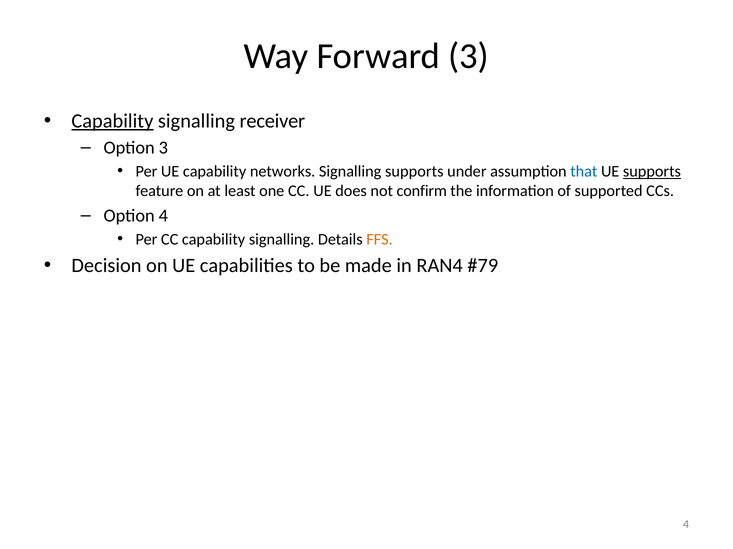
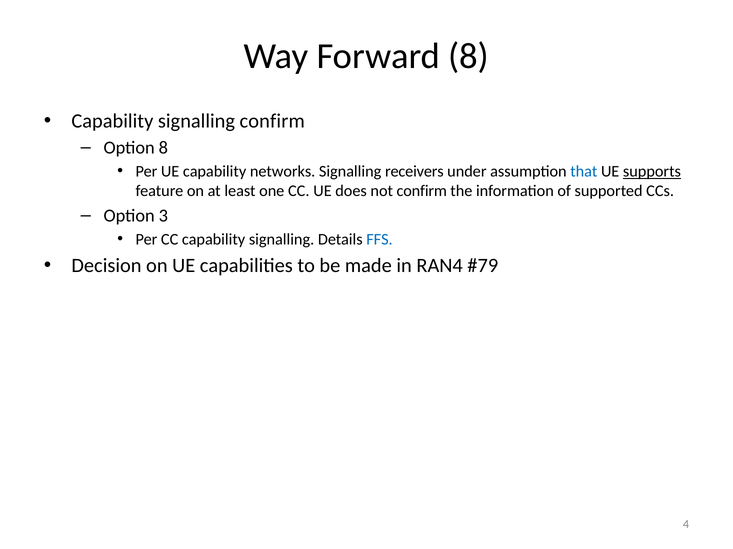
Forward 3: 3 -> 8 (469, 56)
Capability underline: present -> none (112, 121)
signalling receiver: receiver -> confirm (272, 121)
Option 3: 3 -> 8 (163, 148)
Signalling supports: supports -> receivers (414, 172)
Option 4: 4 -> 3 (163, 216)
FFS colour: orange -> blue (379, 240)
